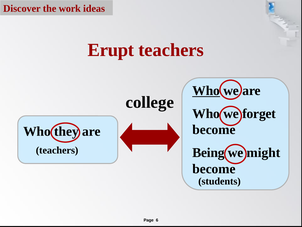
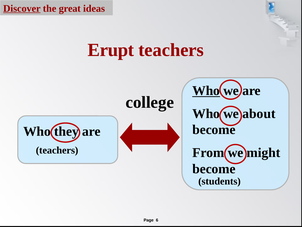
Discover underline: none -> present (22, 8)
work: work -> great (70, 8)
forget: forget -> about (259, 113)
Being: Being -> From (208, 152)
